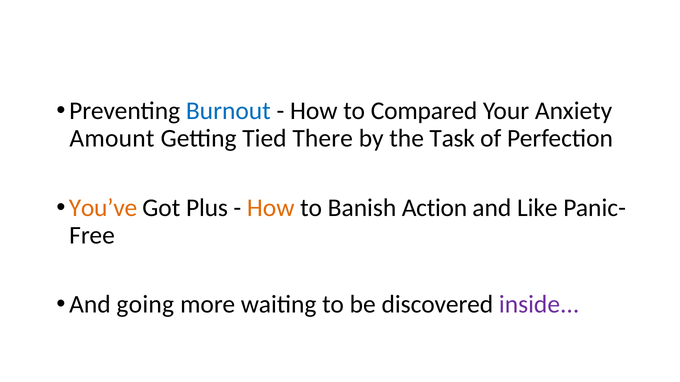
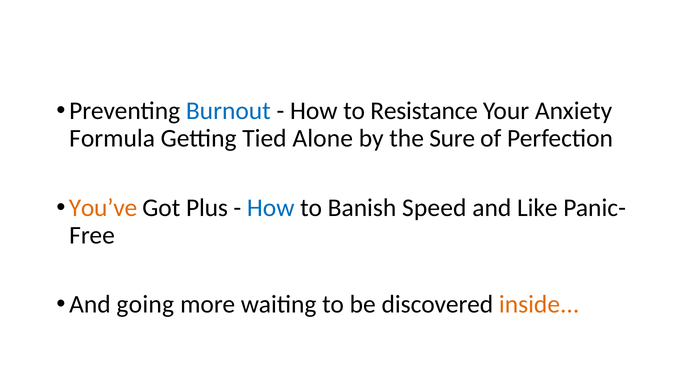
Compared: Compared -> Resistance (424, 111)
Amount: Amount -> Formula (112, 139)
There: There -> Alone (323, 139)
Task: Task -> Sure (452, 139)
How colour: orange -> blue (271, 208)
Action: Action -> Speed (434, 208)
inside colour: purple -> orange (539, 305)
